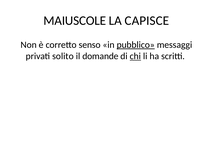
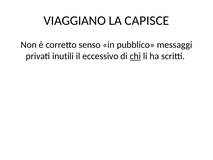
MAIUSCOLE: MAIUSCOLE -> VIAGGIANO (75, 21)
pubblico underline: present -> none (136, 45)
solito: solito -> inutili (63, 56)
domande: domande -> eccessivo (100, 56)
